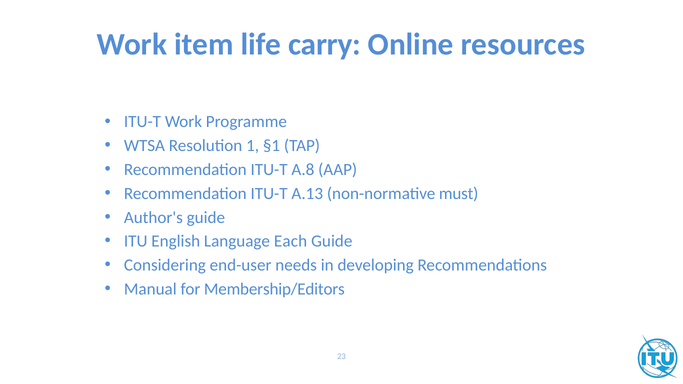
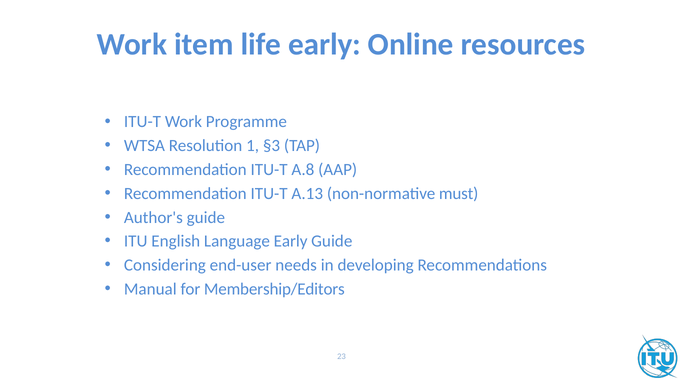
life carry: carry -> early (324, 44)
§1: §1 -> §3 (272, 146)
Language Each: Each -> Early (291, 241)
